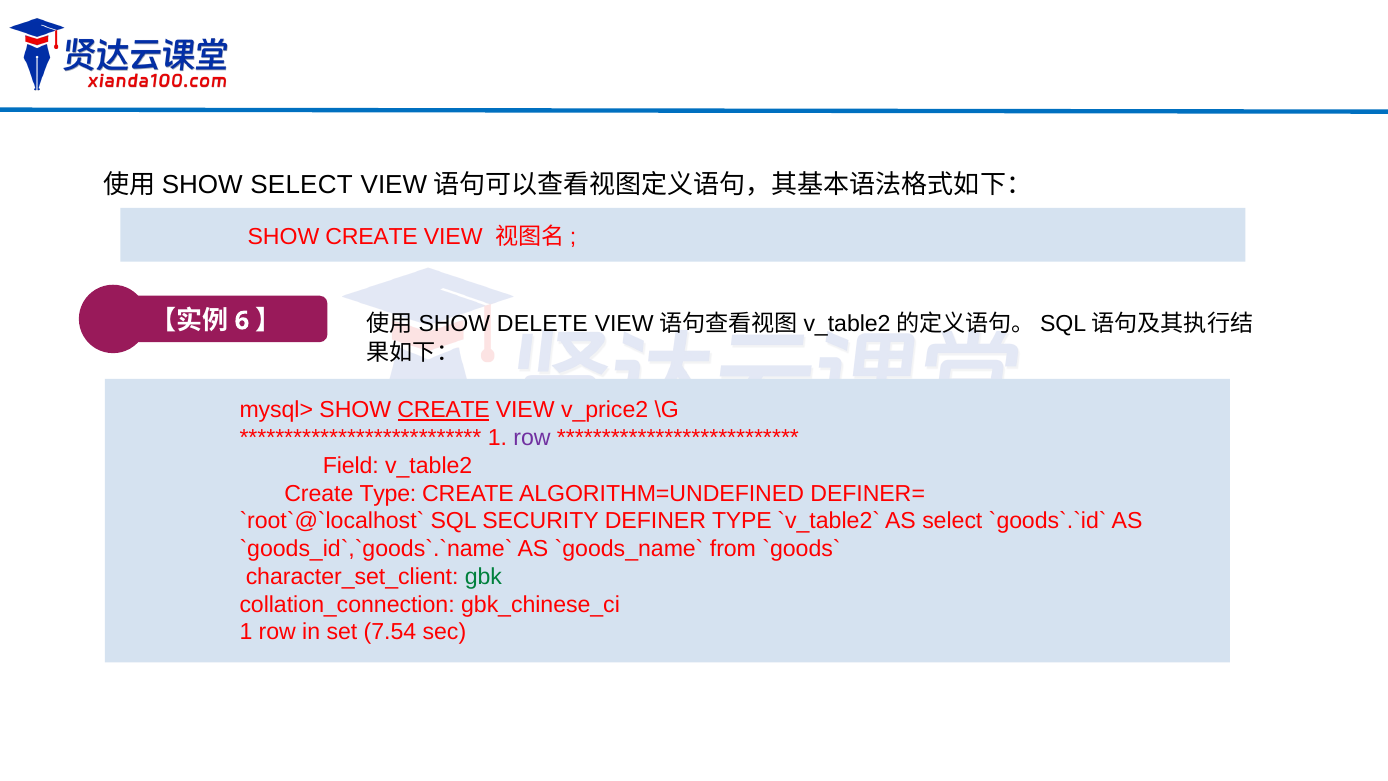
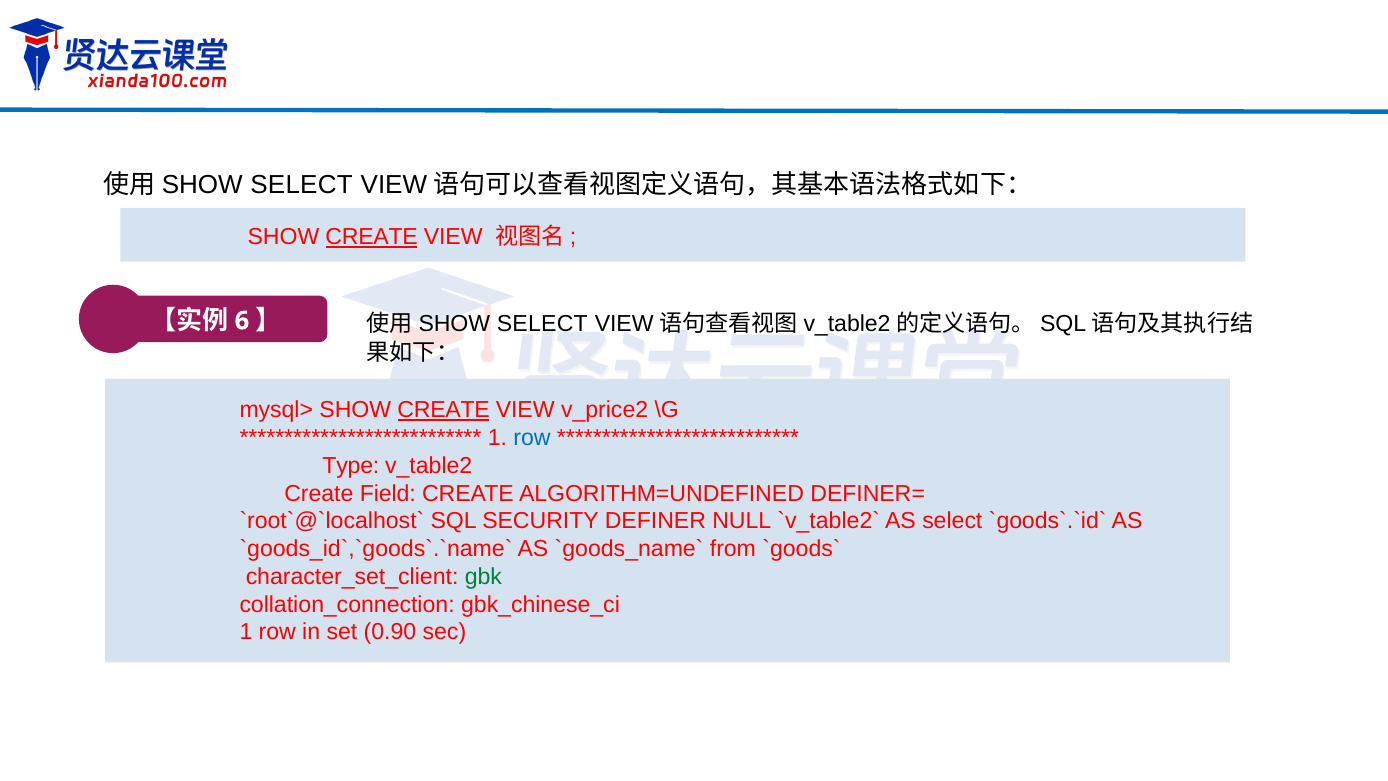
CREATE underline: none -> present (372, 237)
DELETE: DELETE -> SELECT (542, 324)
row colour: purple -> blue (532, 438)
Field: Field -> Type (351, 466)
Create Type: Type -> Field (388, 493)
DEFINER TYPE: TYPE -> NULL (742, 521)
7.54: 7.54 -> 0.90 (390, 632)
